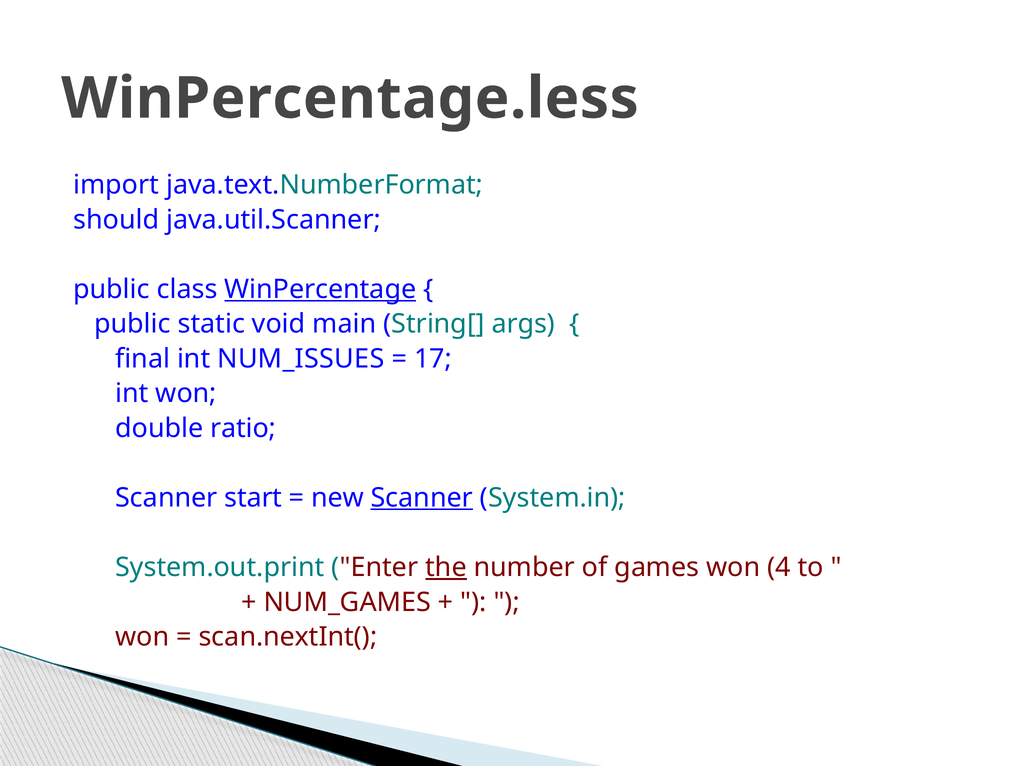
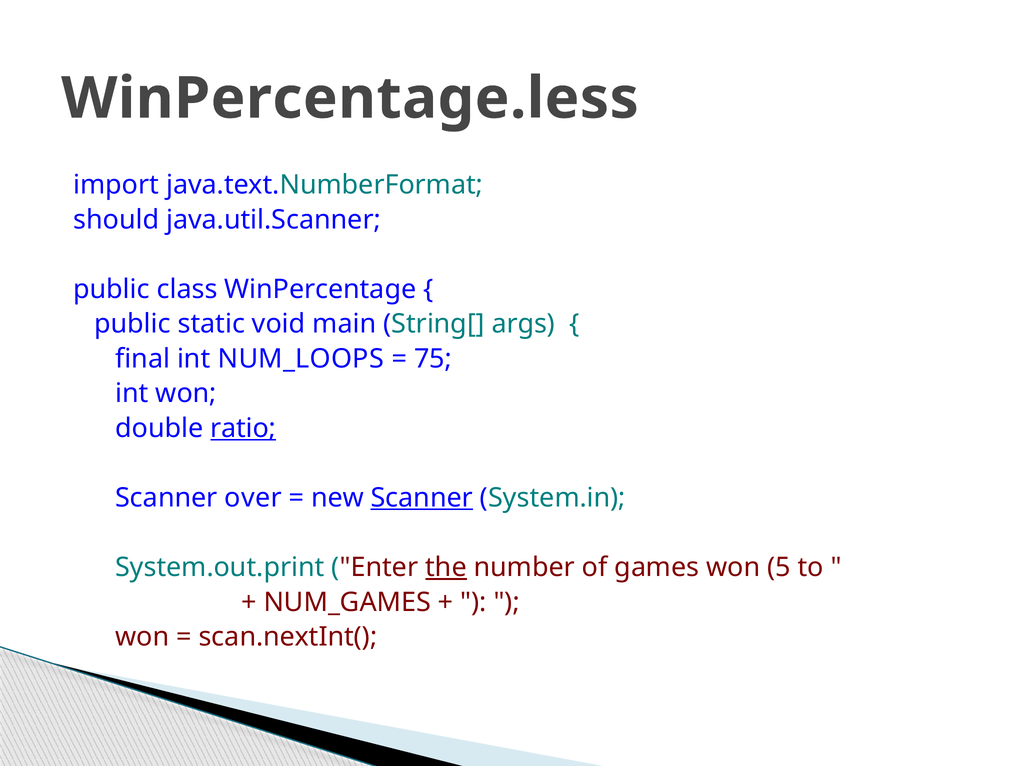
WinPercentage underline: present -> none (320, 289)
NUM_ISSUES: NUM_ISSUES -> NUM_LOOPS (301, 359)
17: 17 -> 75 (433, 359)
ratio underline: none -> present (243, 429)
start: start -> over (253, 498)
4: 4 -> 5 (779, 568)
